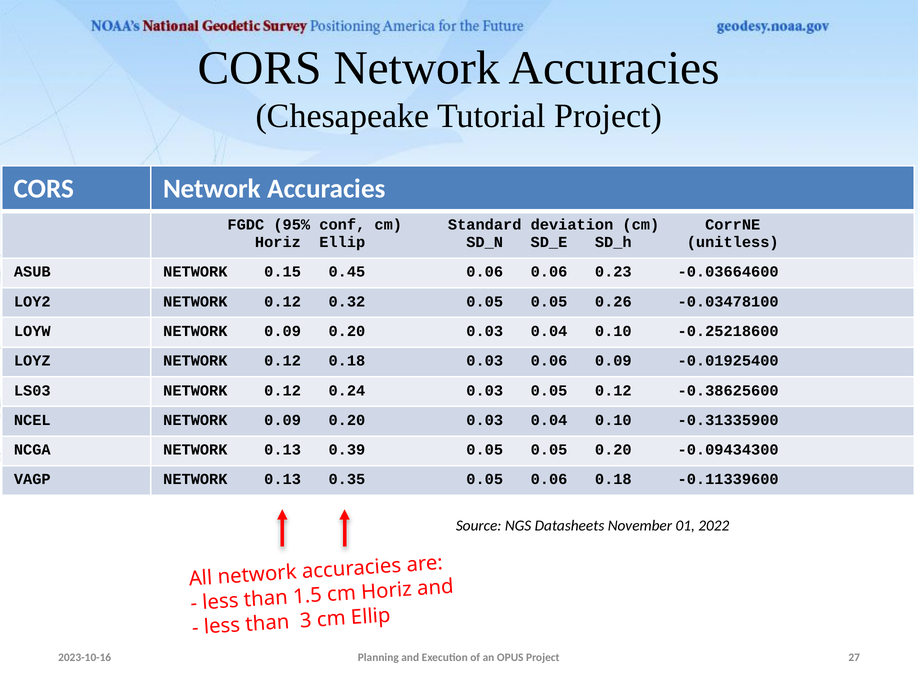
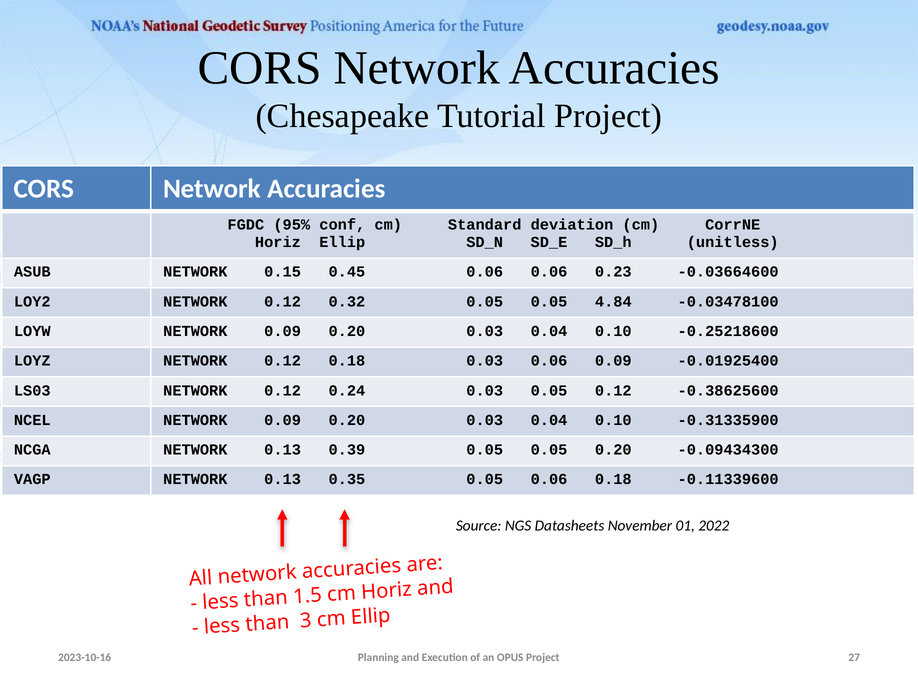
0.26: 0.26 -> 4.84 (613, 301)
